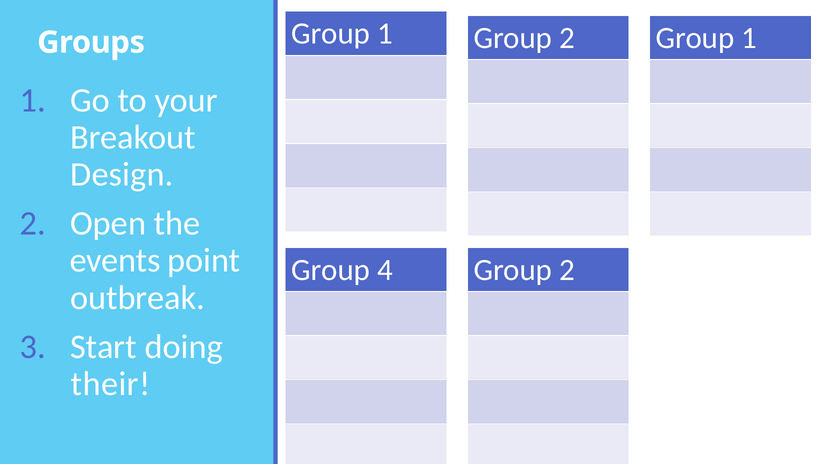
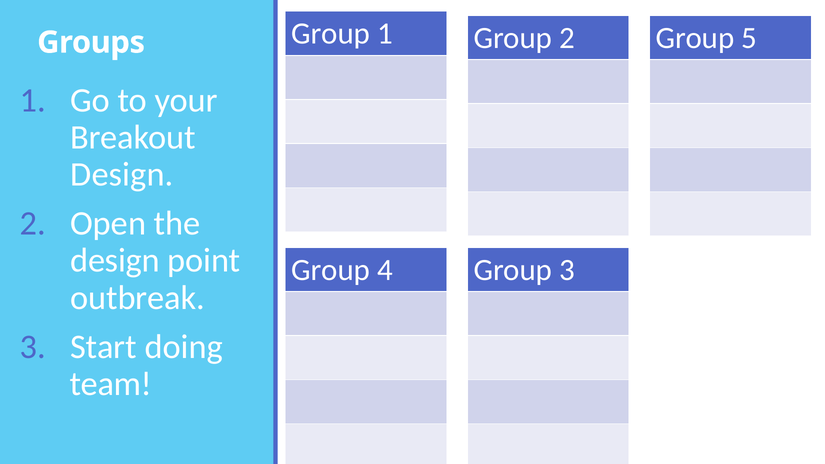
2 Group 1: 1 -> 5 (749, 38)
events: events -> design (115, 261)
4 Group 2: 2 -> 3 (567, 270)
their: their -> team (111, 384)
